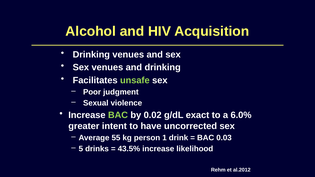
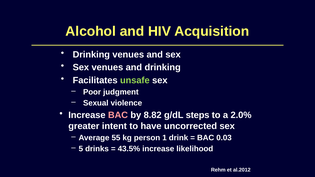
BAC colour: light green -> pink (118, 115)
0.02: 0.02 -> 8.82 (153, 115)
exact: exact -> steps (198, 115)
6.0%: 6.0% -> 2.0% (241, 115)
